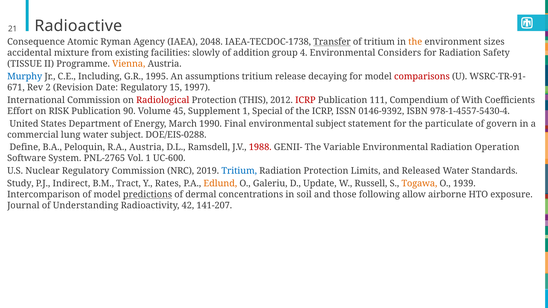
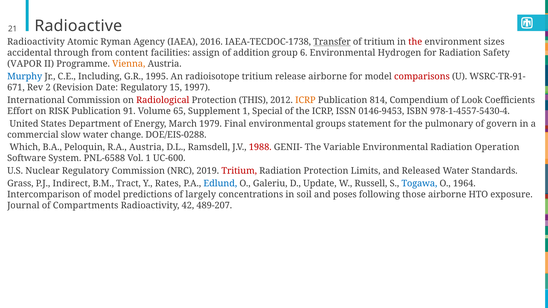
Consequence: Consequence -> Radioactivity (36, 42)
2048: 2048 -> 2016 (211, 42)
the colour: orange -> red (415, 42)
mixture: mixture -> through (71, 53)
existing: existing -> content (132, 53)
slowly: slowly -> assign (206, 53)
4: 4 -> 6 (304, 53)
Considers: Considers -> Hydrogen (399, 53)
TISSUE: TISSUE -> VAPOR (24, 64)
assumptions: assumptions -> radioisotope (212, 77)
release decaying: decaying -> airborne (328, 77)
ICRP colour: red -> orange (305, 100)
111: 111 -> 814 (378, 100)
With: With -> Look (472, 100)
90: 90 -> 91 (129, 111)
45: 45 -> 65 (179, 111)
0146-9392: 0146-9392 -> 0146-9453 (381, 111)
1990: 1990 -> 1979 (211, 124)
environmental subject: subject -> groups (331, 124)
particulate: particulate -> pulmonary (449, 124)
lung: lung -> slow (71, 135)
water subject: subject -> change (127, 135)
Define: Define -> Which (25, 147)
PNL-2765: PNL-2765 -> PNL-6588 (104, 158)
Tritium colour: blue -> red (239, 171)
Study: Study -> Grass (20, 184)
Edlund colour: orange -> blue (220, 184)
Togawa colour: orange -> blue (419, 184)
1939: 1939 -> 1964 (464, 184)
predictions underline: present -> none (148, 195)
dermal: dermal -> largely (201, 195)
those: those -> poses (345, 195)
allow: allow -> those (414, 195)
Understanding: Understanding -> Compartments (86, 206)
141-207: 141-207 -> 489-207 (214, 206)
